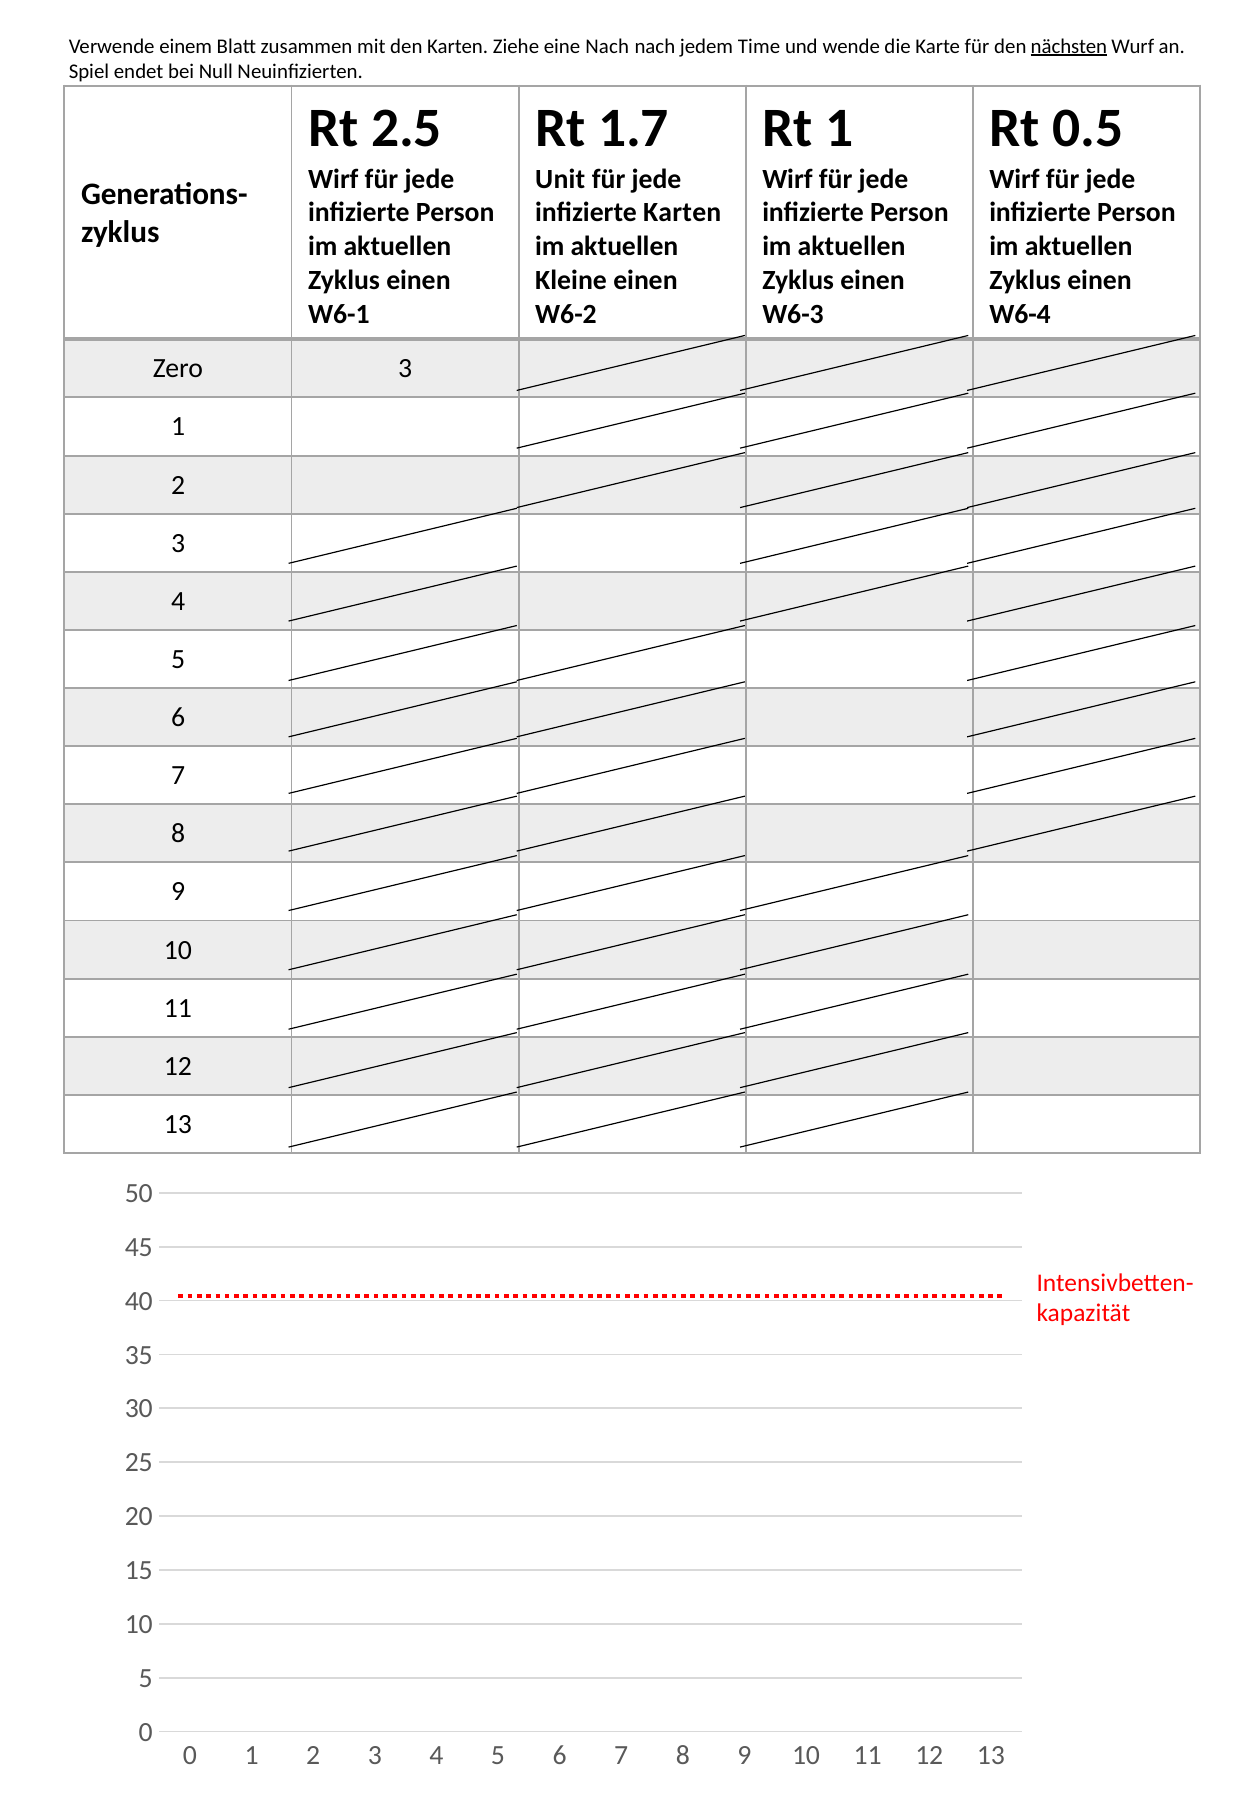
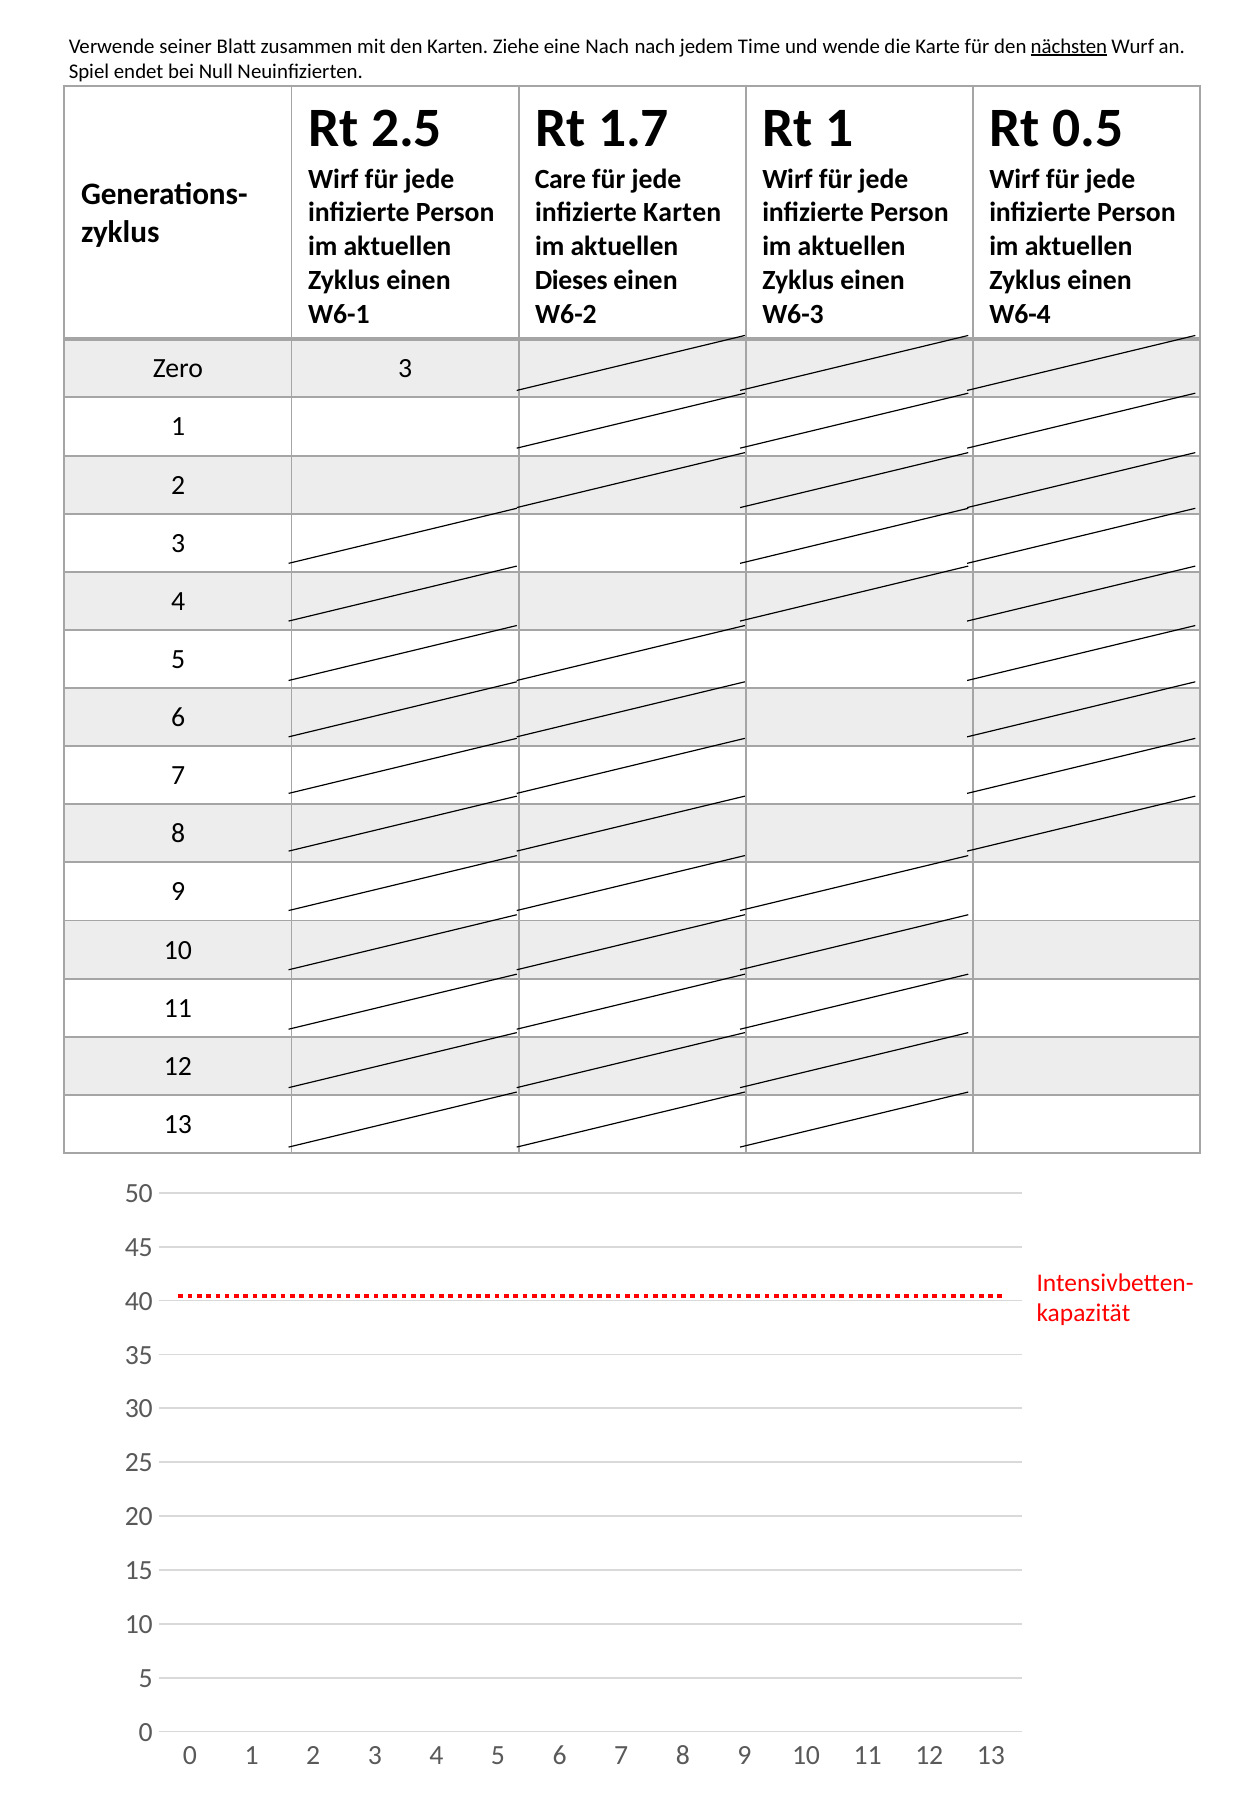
einem: einem -> seiner (186, 46)
Unit: Unit -> Care (561, 179)
Kleine: Kleine -> Dieses (571, 280)
